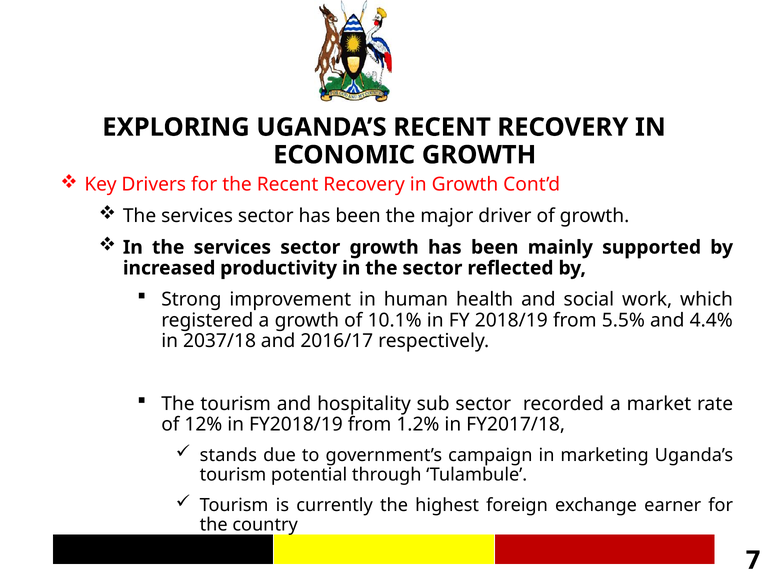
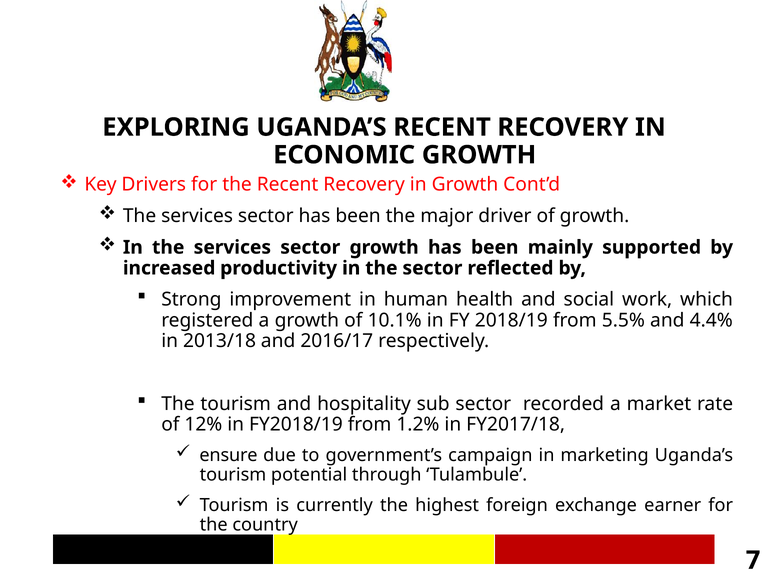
2037/18: 2037/18 -> 2013/18 (220, 341)
stands: stands -> ensure (229, 455)
